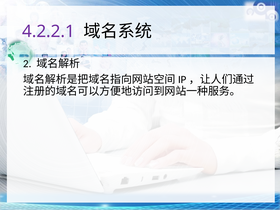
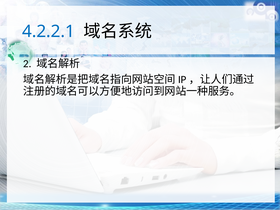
4.2.2.1 colour: purple -> blue (48, 31)
